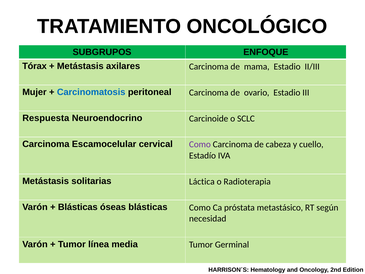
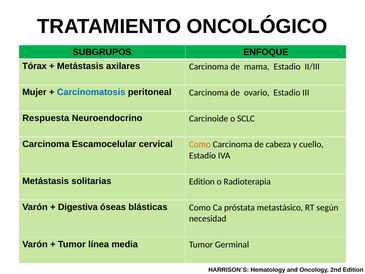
Como colour: purple -> orange (200, 144)
solitarias Láctica: Láctica -> Edition (202, 181)
Blásticas: Blásticas -> Digestiva (78, 207)
